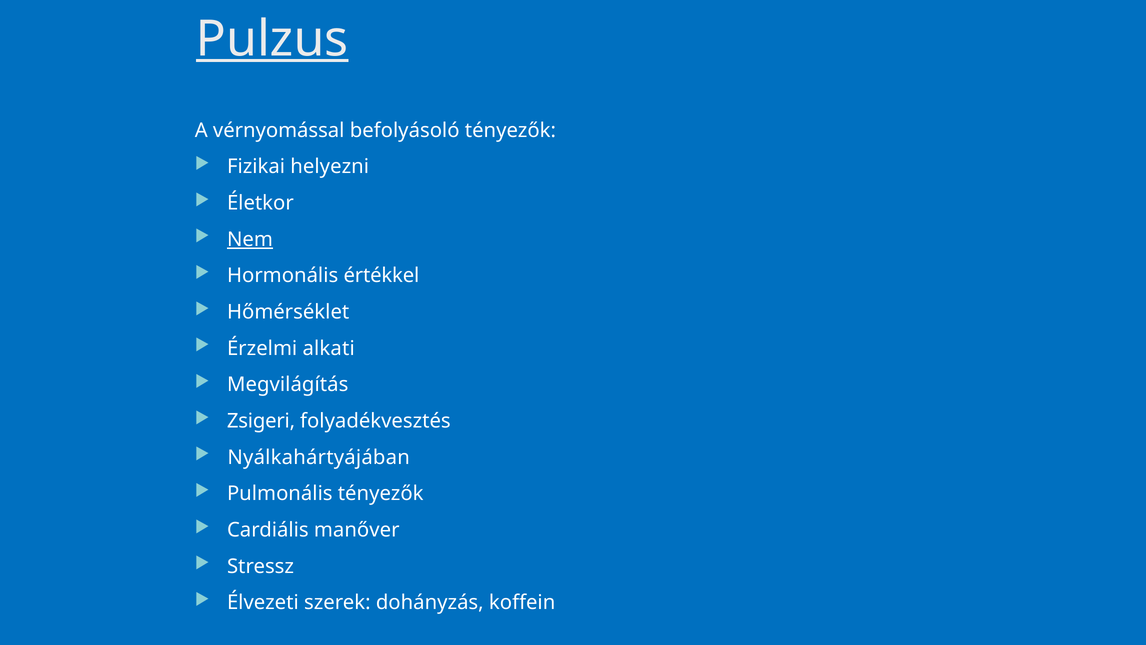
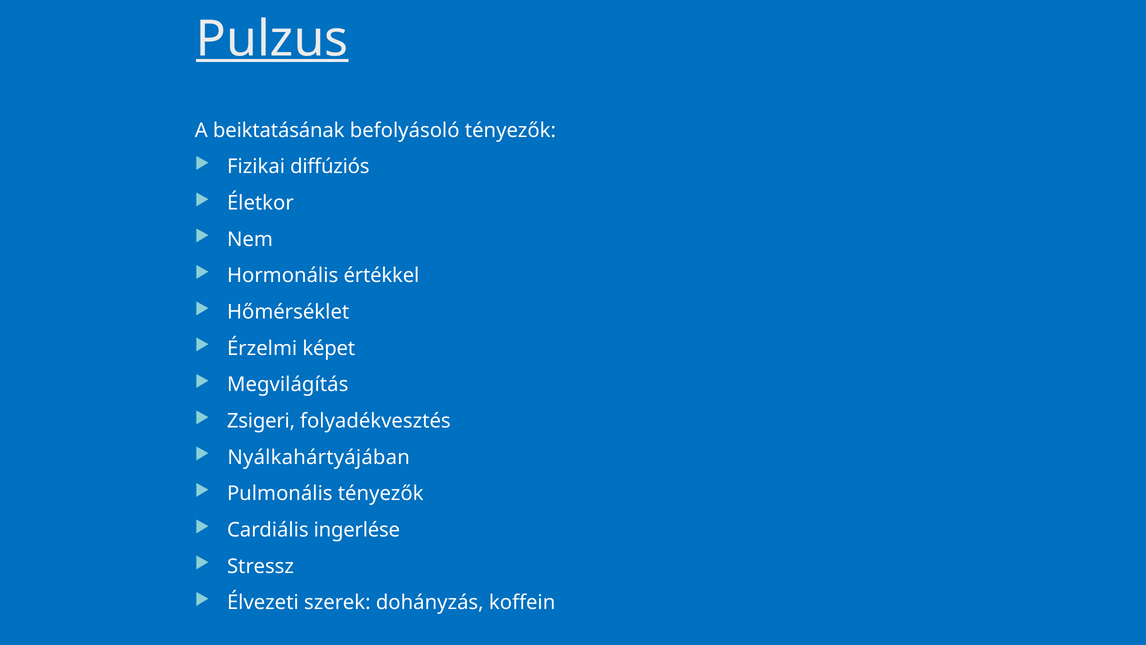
vérnyomással: vérnyomással -> beiktatásának (279, 130)
helyezni: helyezni -> diffúziós (330, 167)
Nem underline: present -> none (250, 239)
alkati: alkati -> képet (329, 348)
manőver: manőver -> ingerlése (357, 530)
